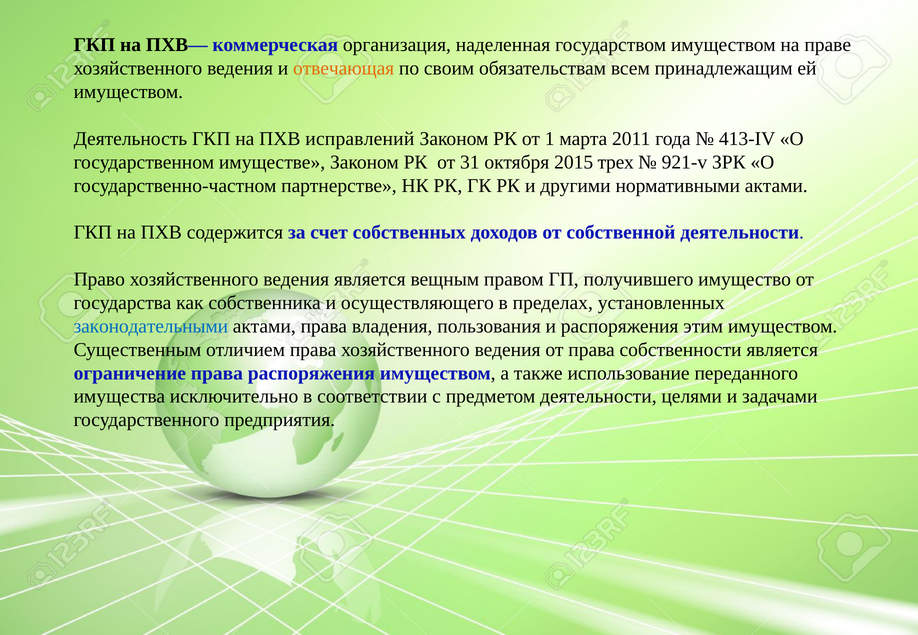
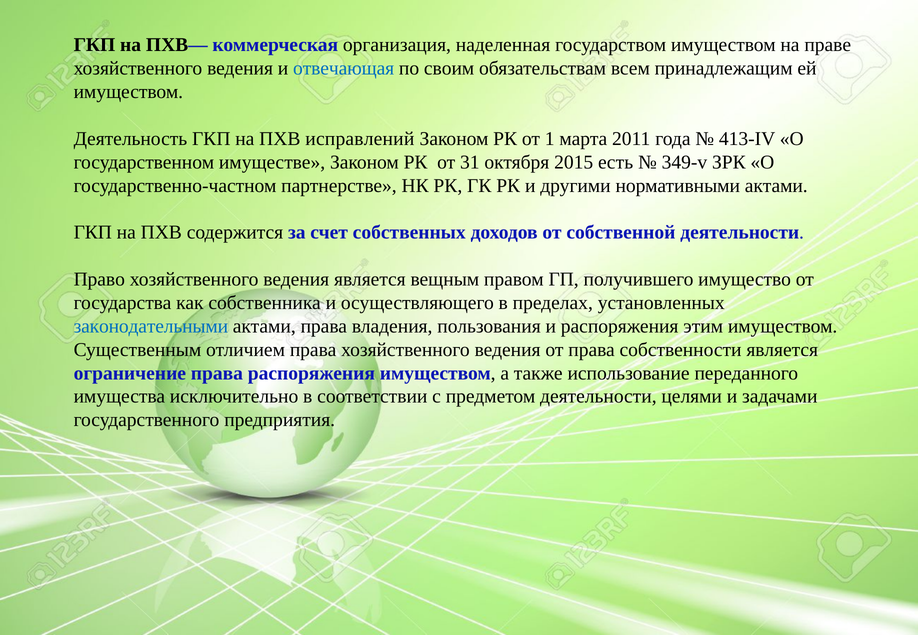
отвечающая colour: orange -> blue (344, 69)
трех: трех -> есть (616, 162)
921-v: 921-v -> 349-v (684, 162)
